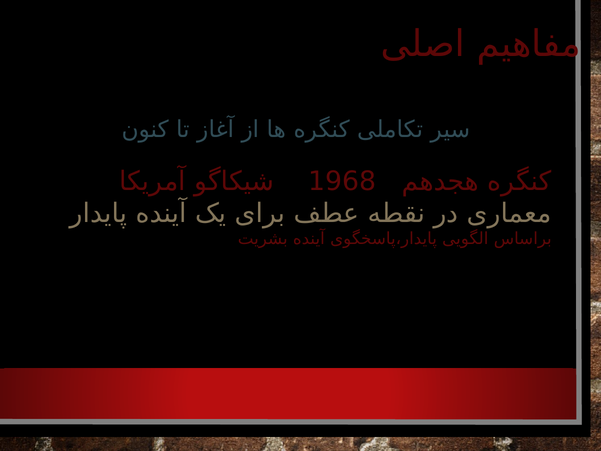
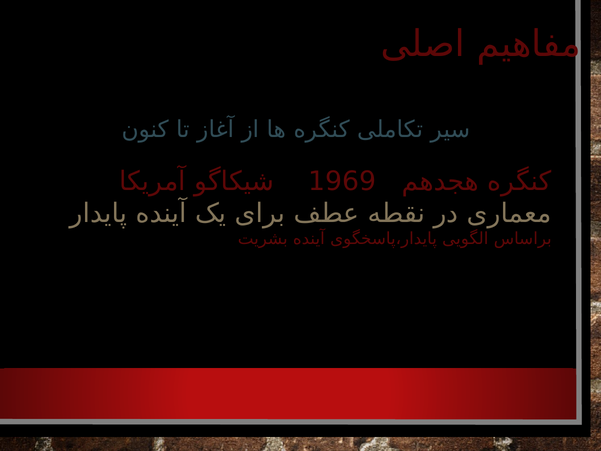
1968: 1968 -> 1969 (342, 181)
